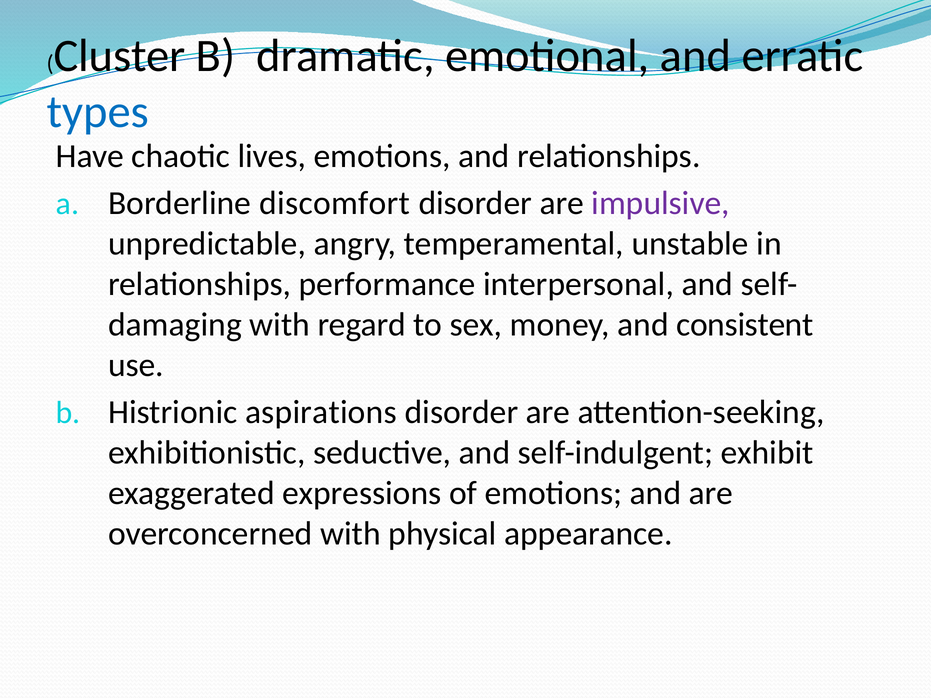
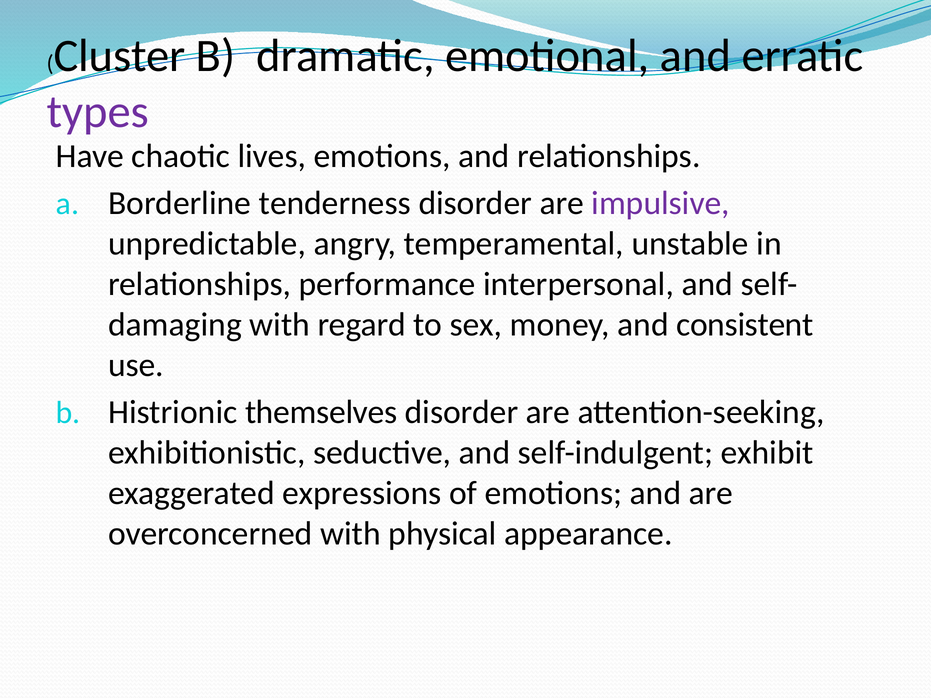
types colour: blue -> purple (98, 112)
discomfort: discomfort -> tenderness (335, 203)
aspirations: aspirations -> themselves (321, 412)
